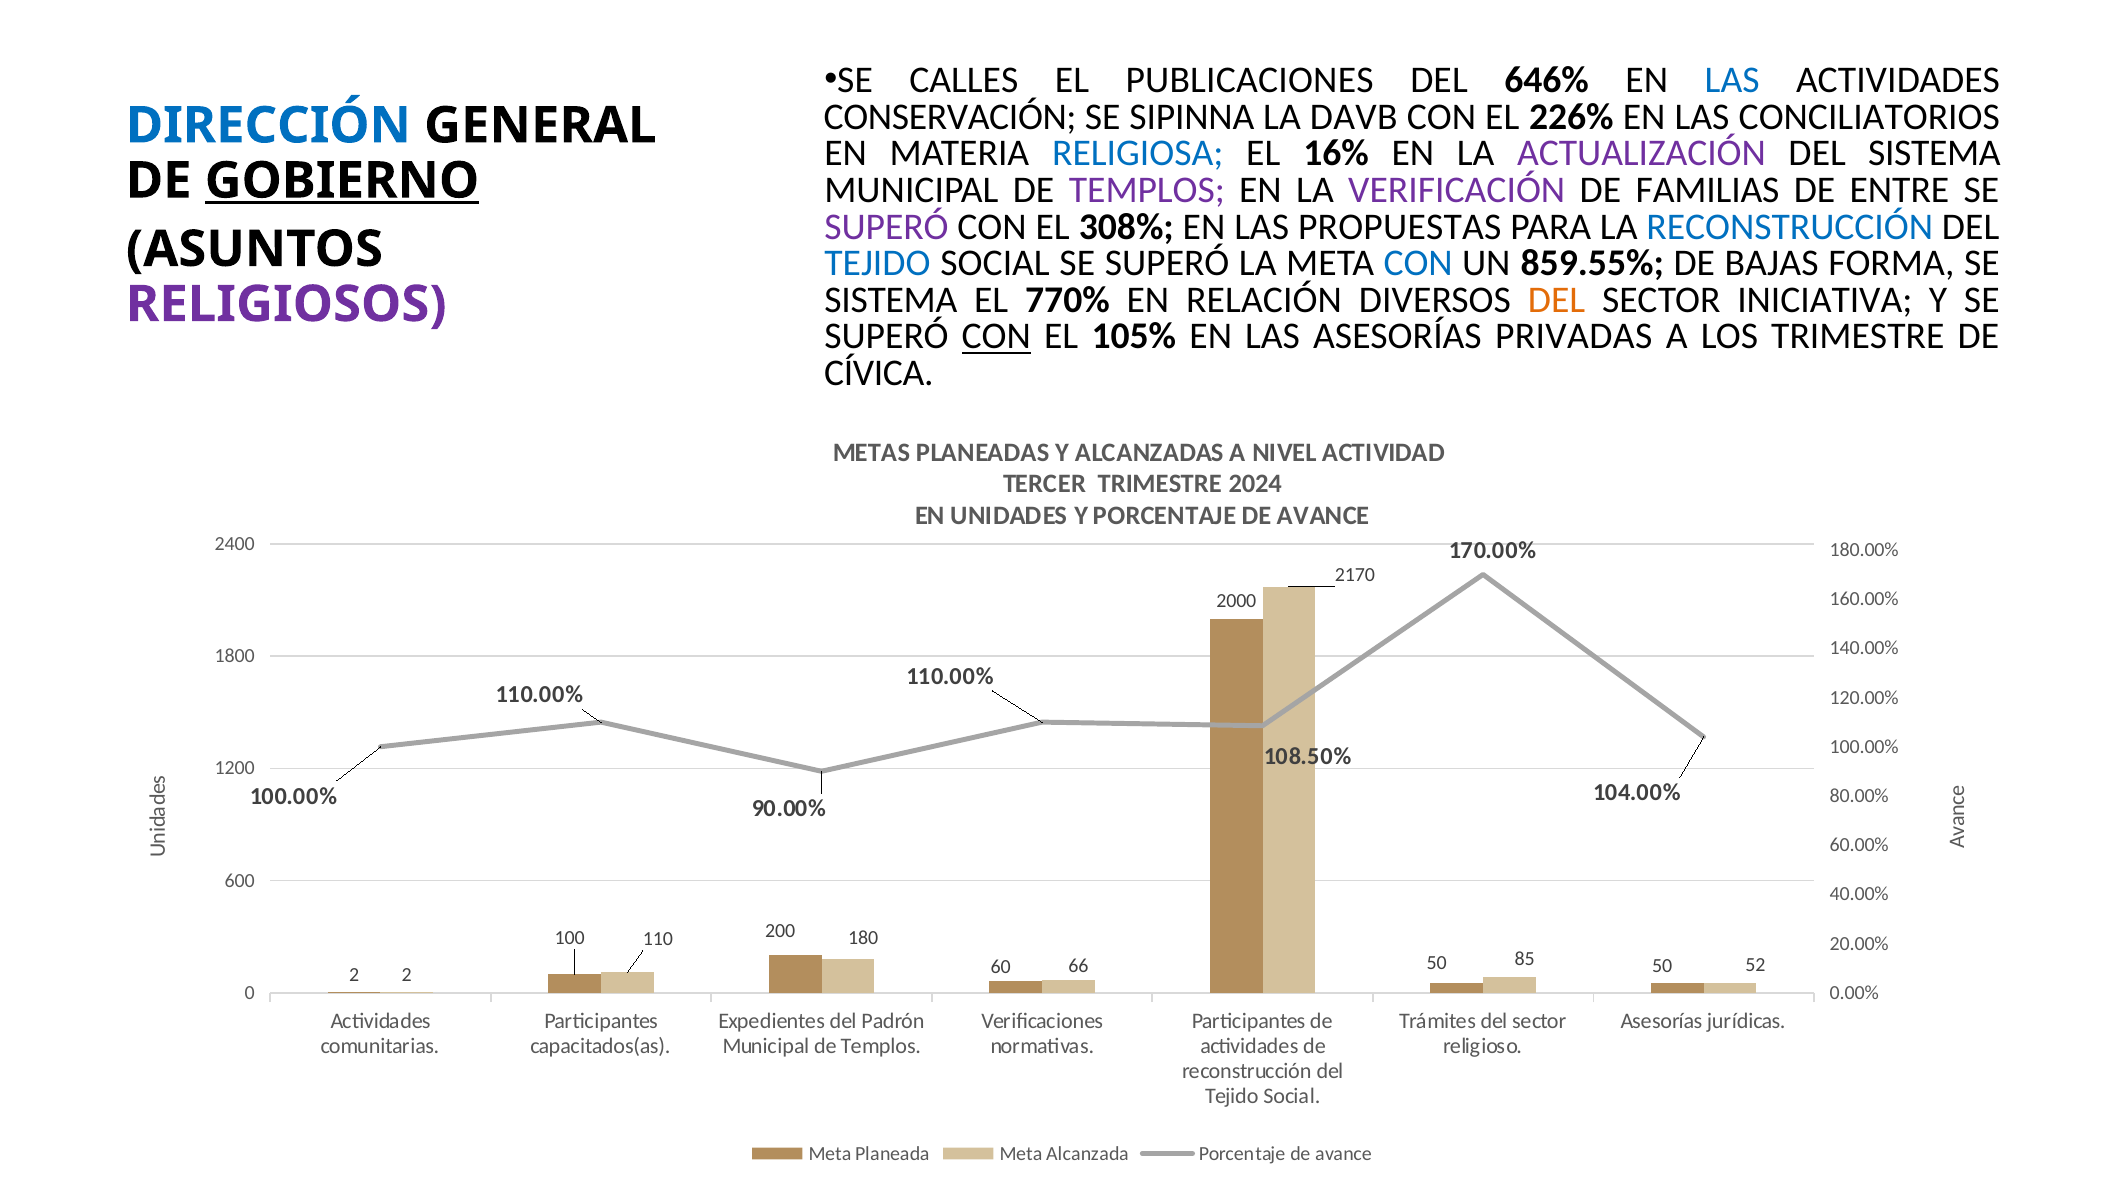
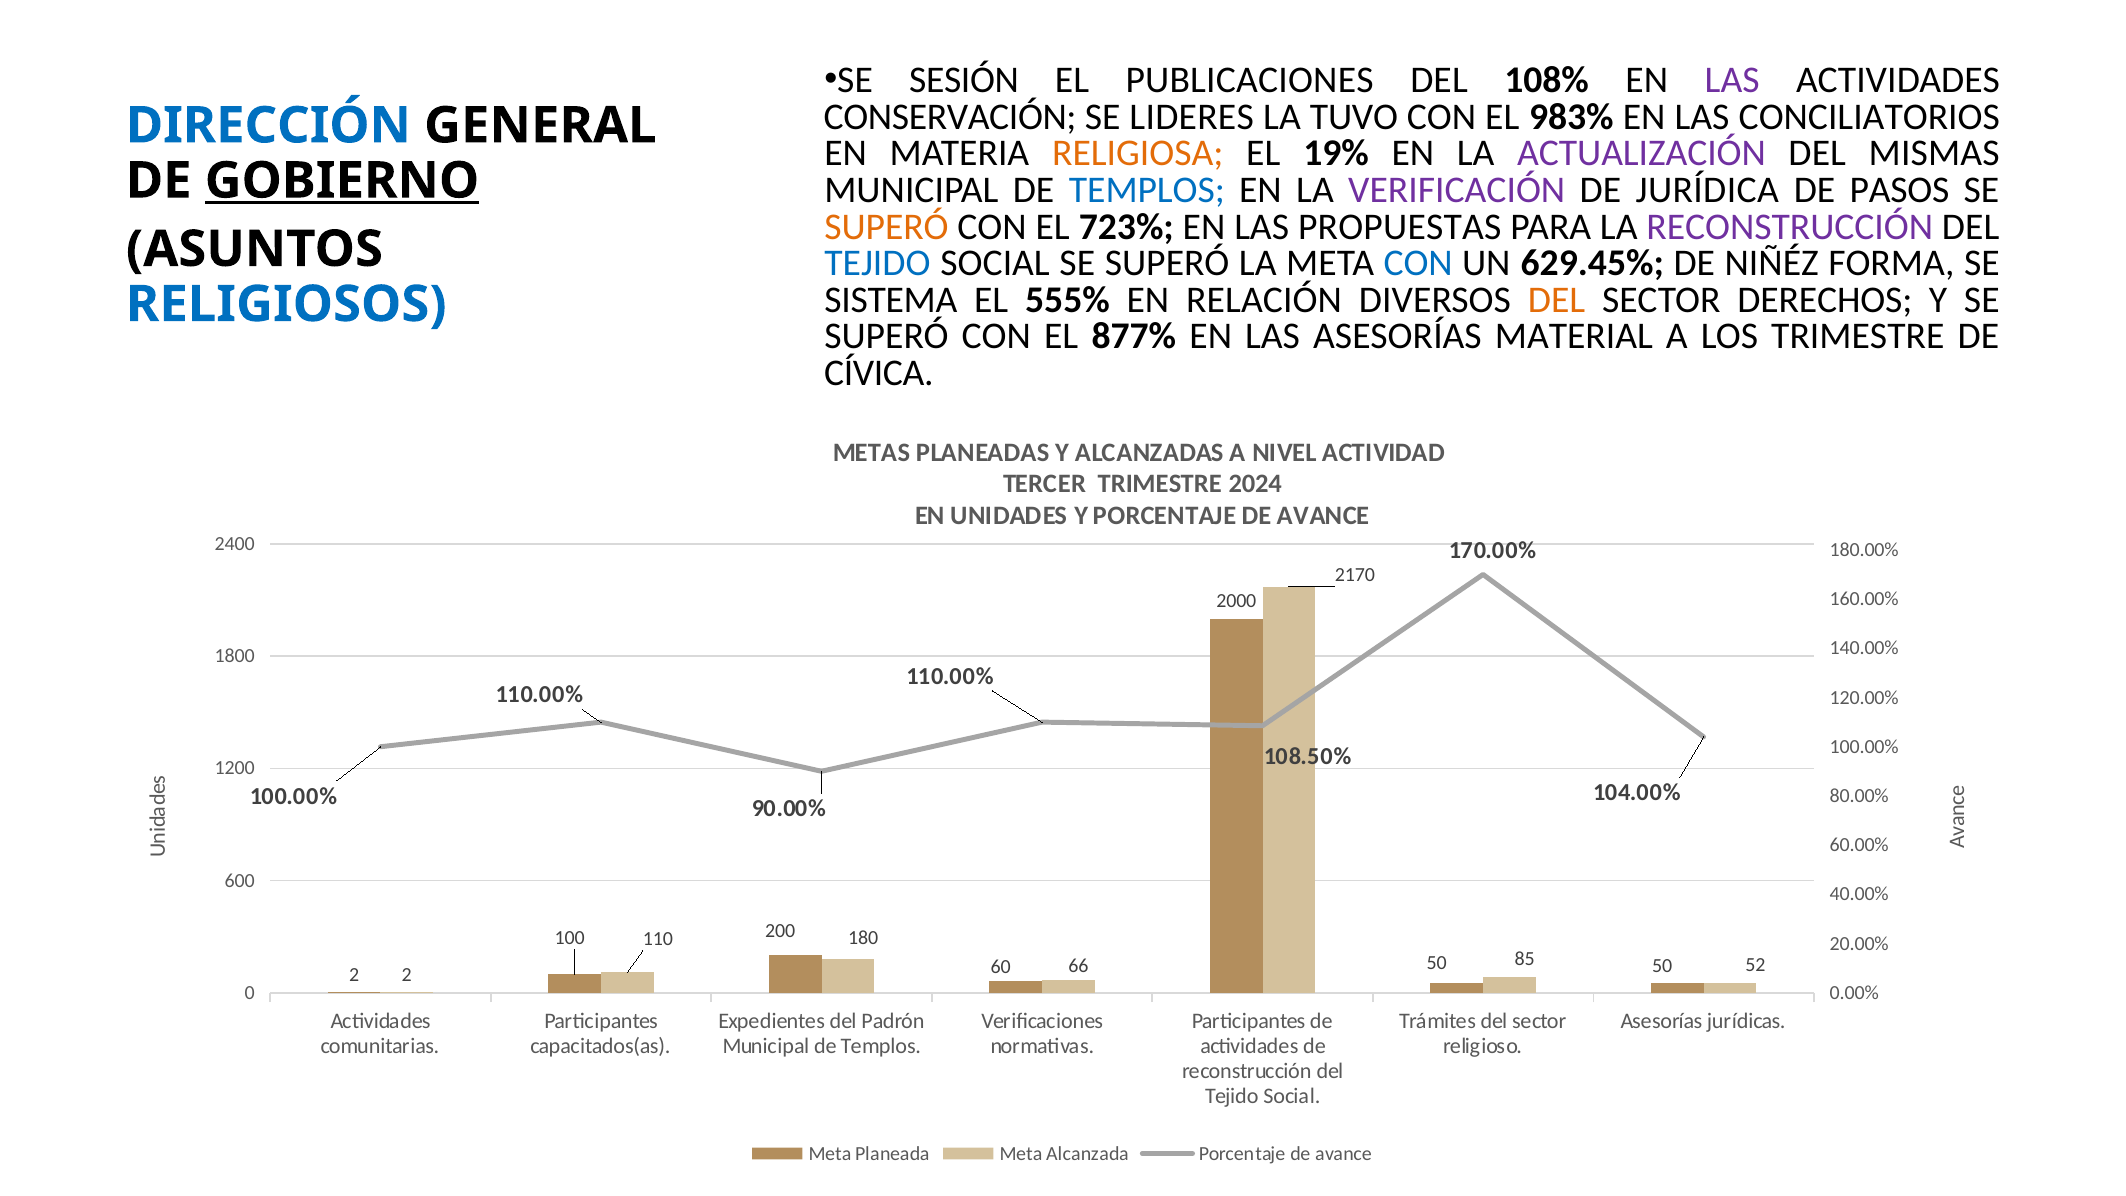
CALLES: CALLES -> SESIÓN (964, 80)
646%: 646% -> 108% (1547, 80)
LAS colour: blue -> purple (1732, 80)
SIPINNA: SIPINNA -> LIDERES (1192, 117)
DAVB: DAVB -> TUVO (1354, 117)
226%: 226% -> 983% (1571, 117)
RELIGIOSA colour: blue -> orange (1138, 153)
16%: 16% -> 19% (1336, 153)
DEL SISTEMA: SISTEMA -> MISMAS (1934, 153)
TEMPLOS colour: purple -> blue (1147, 190)
FAMILIAS: FAMILIAS -> JURÍDICA (1707, 190)
ENTRE: ENTRE -> PASOS (1900, 190)
SUPERÓ colour: purple -> orange (886, 227)
308%: 308% -> 723% (1126, 227)
RECONSTRUCCIÓN colour: blue -> purple (1790, 227)
859.55%: 859.55% -> 629.45% (1592, 263)
BAJAS: BAJAS -> NIÑÉZ (1772, 263)
770%: 770% -> 555% (1067, 300)
INICIATIVA: INICIATIVA -> DERECHOS (1825, 300)
RELIGIOSOS colour: purple -> blue (286, 304)
CON underline: present -> none (996, 336)
105%: 105% -> 877% (1134, 336)
PRIVADAS: PRIVADAS -> MATERIAL (1574, 336)
